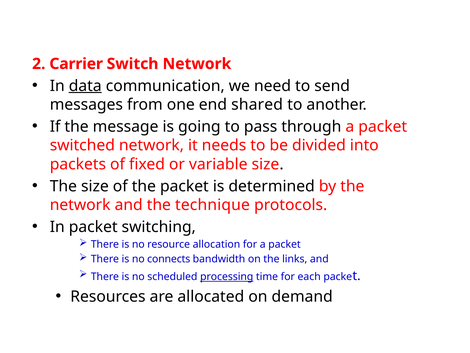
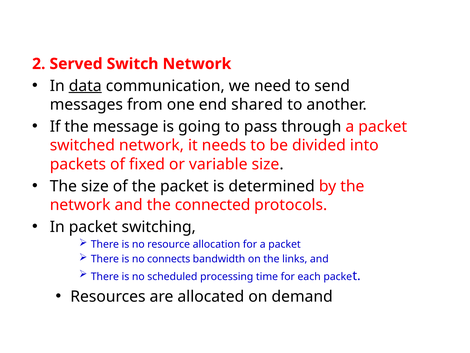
Carrier: Carrier -> Served (76, 64)
technique: technique -> connected (213, 205)
processing underline: present -> none (227, 276)
